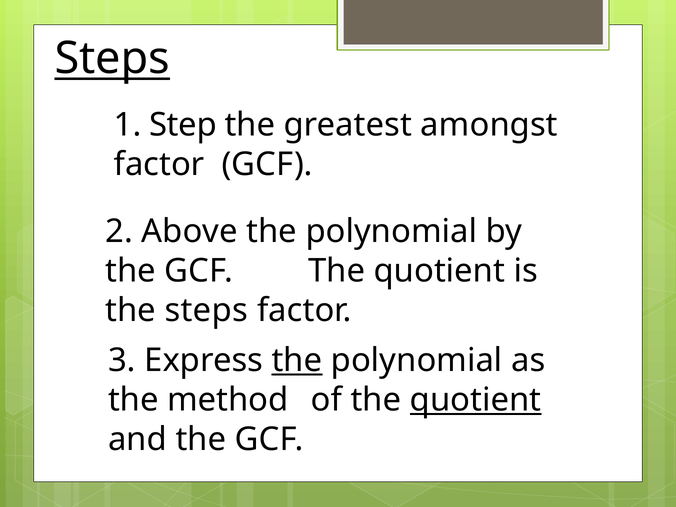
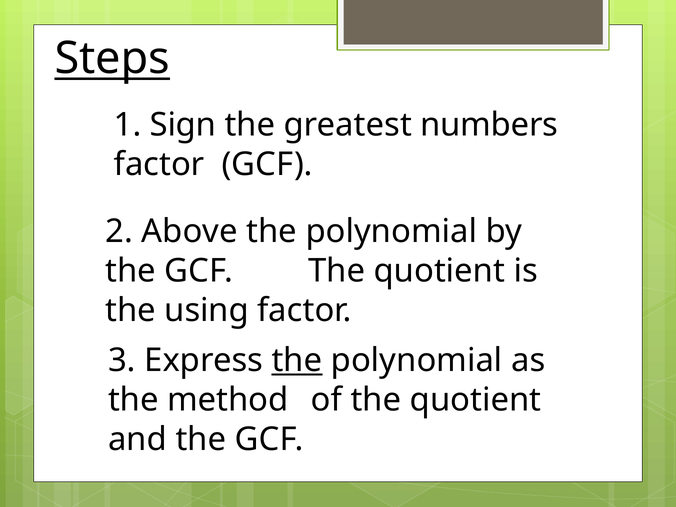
Step: Step -> Sign (183, 125)
amongst: amongst -> numbers (489, 125)
the steps: steps -> using (207, 310)
quotient underline: present -> none (476, 400)
